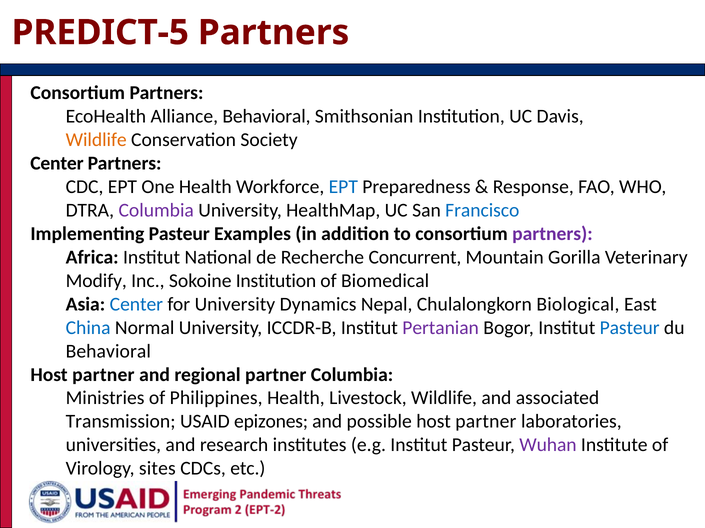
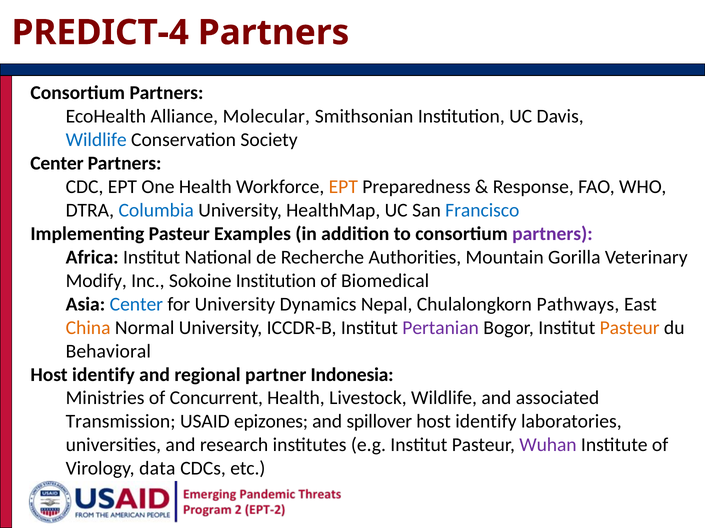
PREDICT-5: PREDICT-5 -> PREDICT-4 (100, 33)
Alliance Behavioral: Behavioral -> Molecular (266, 116)
Wildlife colour: orange -> blue (96, 140)
EPT colour: blue -> orange (343, 187)
Columbia colour: purple -> blue (156, 211)
Concurrent: Concurrent -> Authorities (415, 258)
Biological: Biological -> Pathways (578, 305)
China colour: blue -> orange (88, 328)
Pasteur colour: blue -> orange (630, 328)
partner: partner -> identify (103, 375)
partner Columbia: Columbia -> Indonesia (352, 375)
Philippines: Philippines -> Concurrent (216, 399)
possible: possible -> spillover (379, 422)
partner: partner -> identify (486, 422)
sites: sites -> data (157, 469)
